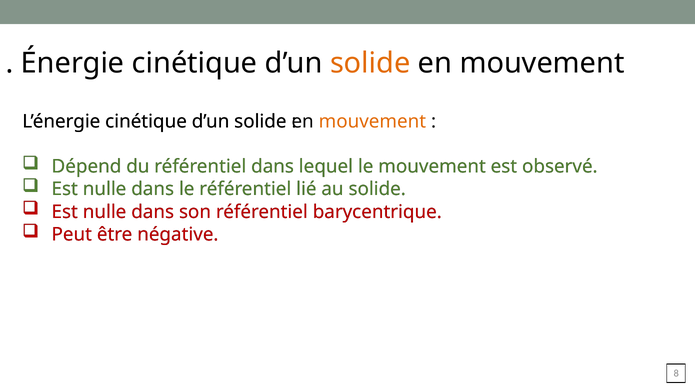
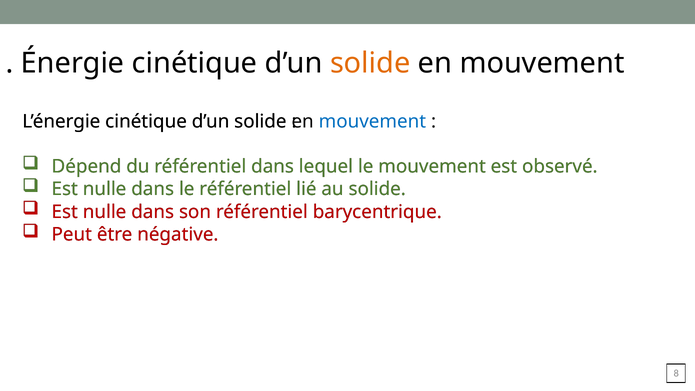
mouvement colour: orange -> blue (372, 122)
